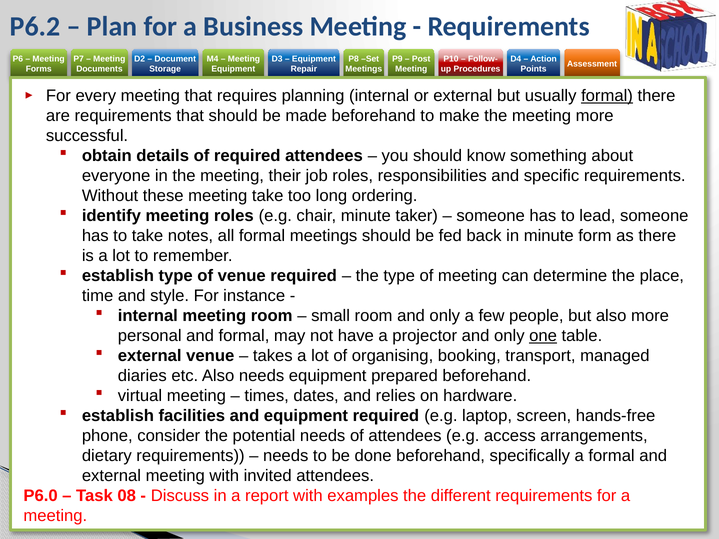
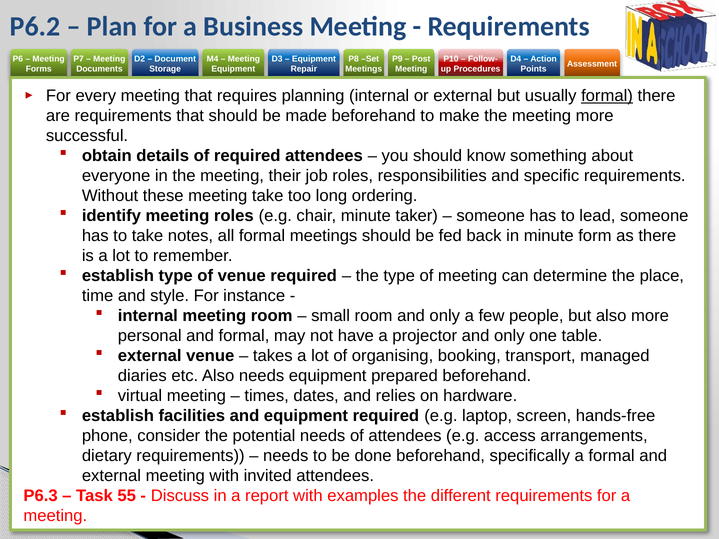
one underline: present -> none (543, 336)
P6.0: P6.0 -> P6.3 (41, 496)
08: 08 -> 55 (127, 496)
